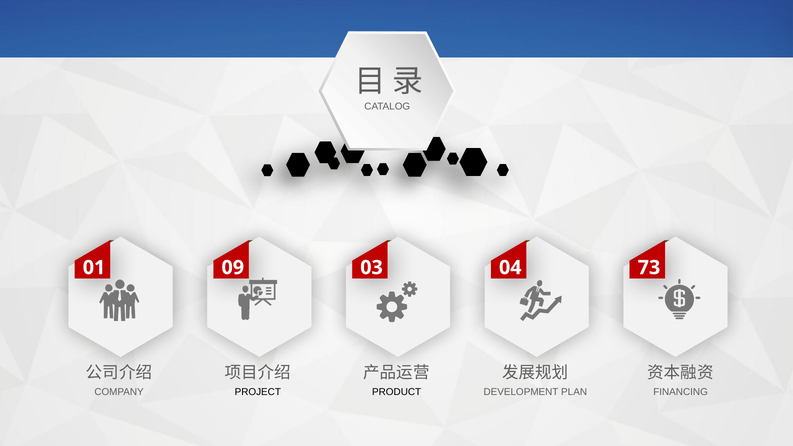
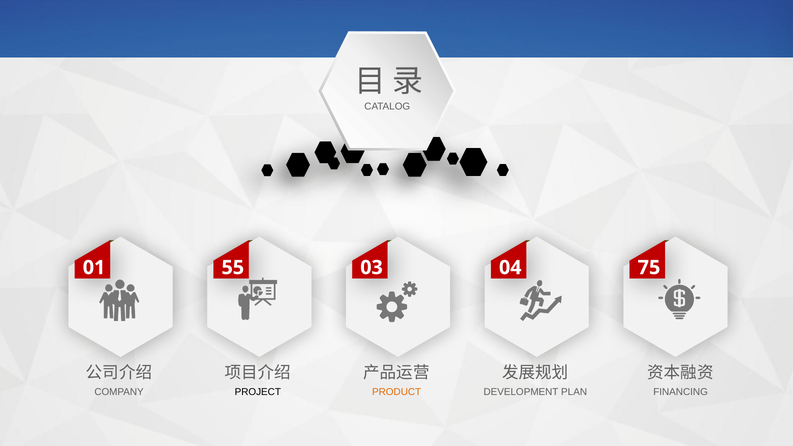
09: 09 -> 55 (233, 268)
73: 73 -> 75 (649, 268)
PRODUCT colour: black -> orange (397, 392)
